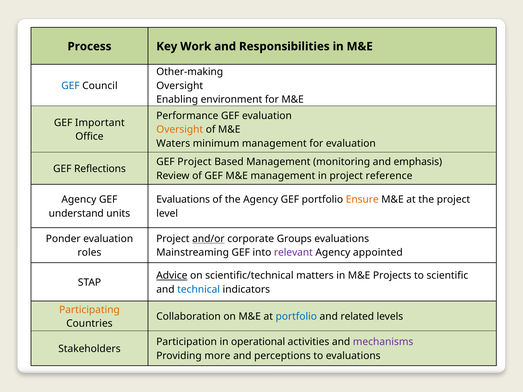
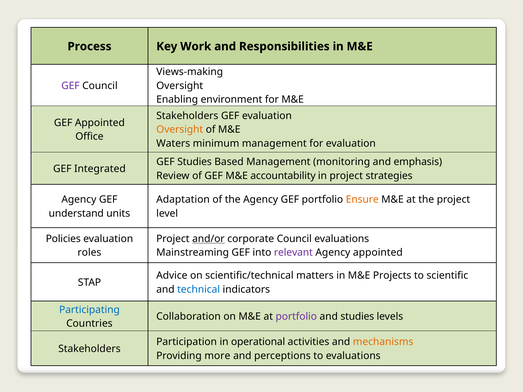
Other-making: Other-making -> Views-making (190, 72)
GEF colour: blue -> purple (70, 86)
Performance: Performance -> Stakeholders (187, 116)
GEF Important: Important -> Appointed (100, 123)
GEF Project: Project -> Studies (195, 162)
Reflections: Reflections -> Integrated (100, 169)
M&E management: management -> accountability (283, 176)
reference: reference -> strategies (389, 176)
Evaluations: Evaluations -> Adaptation (183, 200)
Ponder: Ponder -> Policies (63, 239)
corporate Groups: Groups -> Council (294, 239)
Advice underline: present -> none (172, 276)
Participating colour: orange -> blue (89, 310)
portfolio colour: blue -> purple (296, 317)
and related: related -> studies (357, 317)
mechanisms colour: purple -> orange (383, 342)
